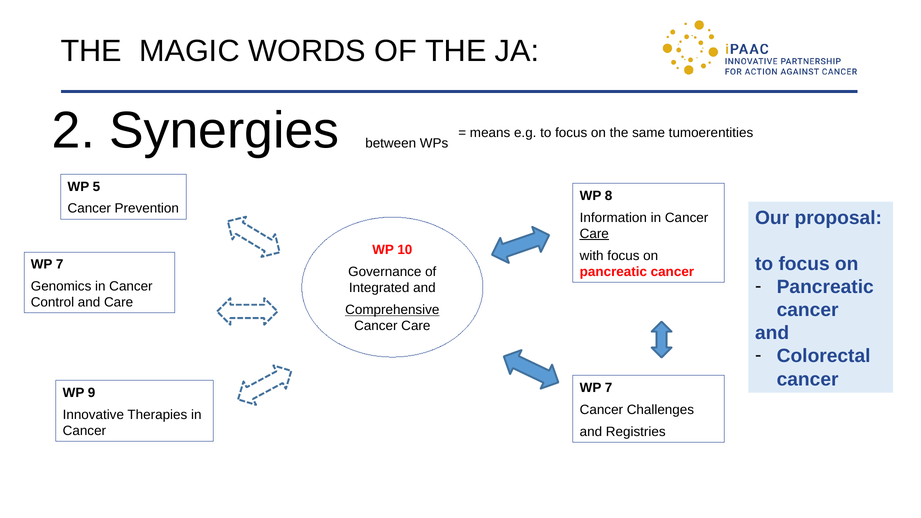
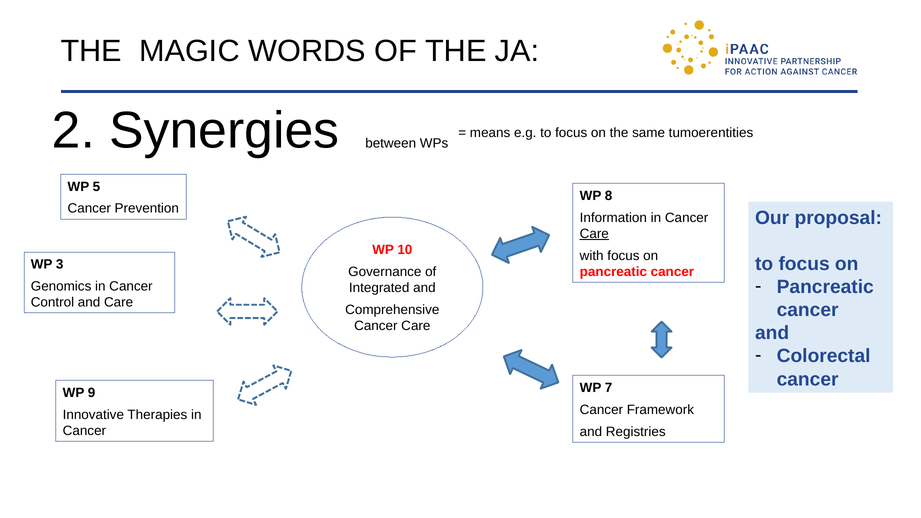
7: 7 -> 3 (60, 264)
Comprehensive underline: present -> none (392, 310)
Challenges: Challenges -> Framework (660, 410)
